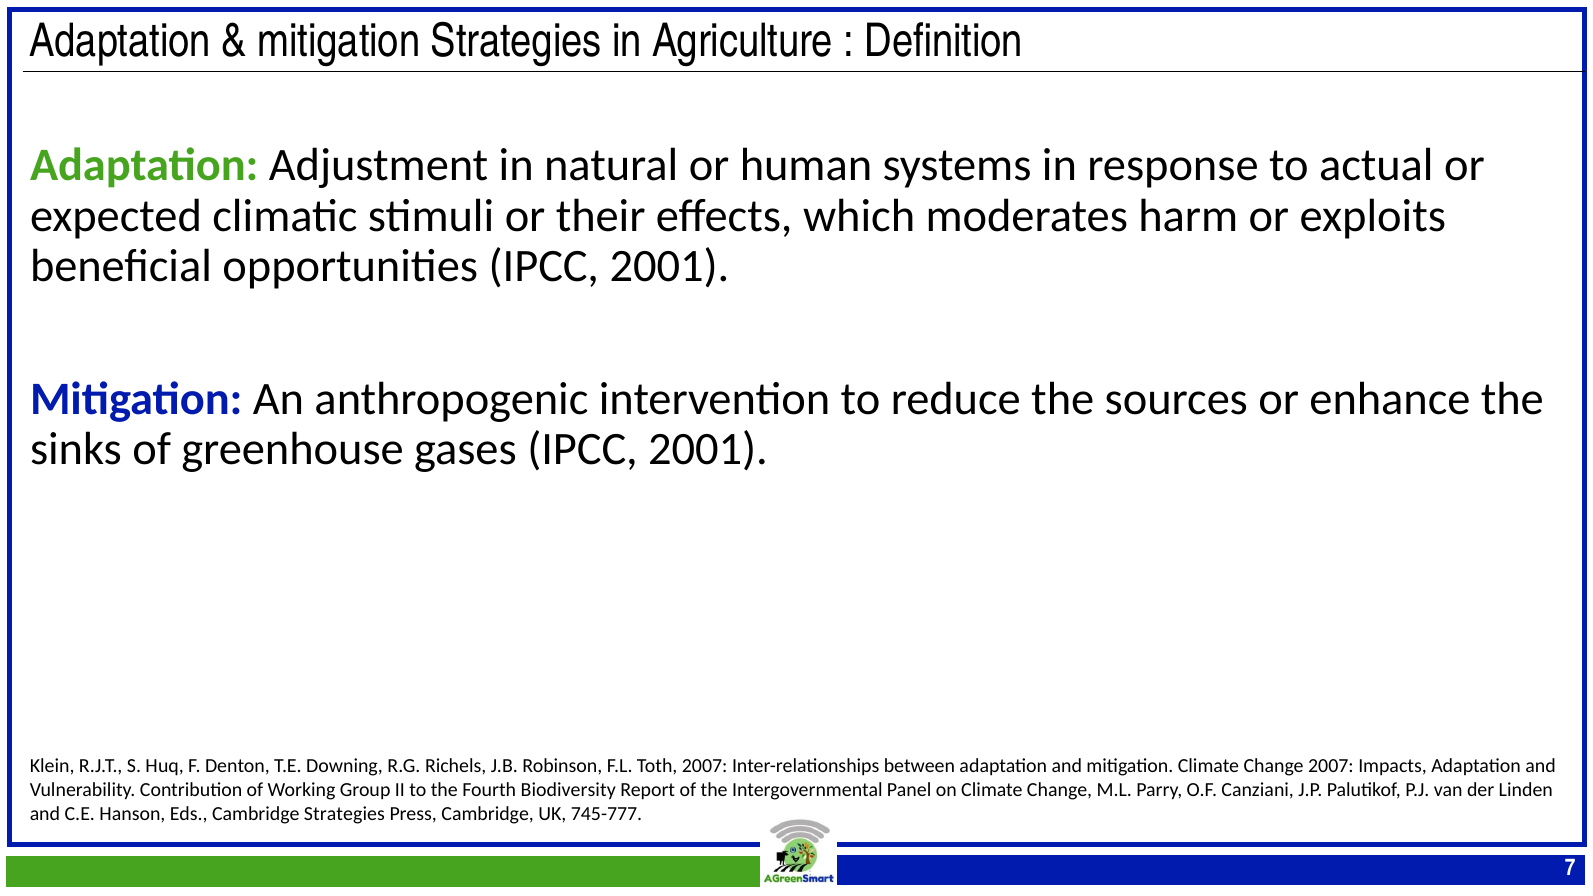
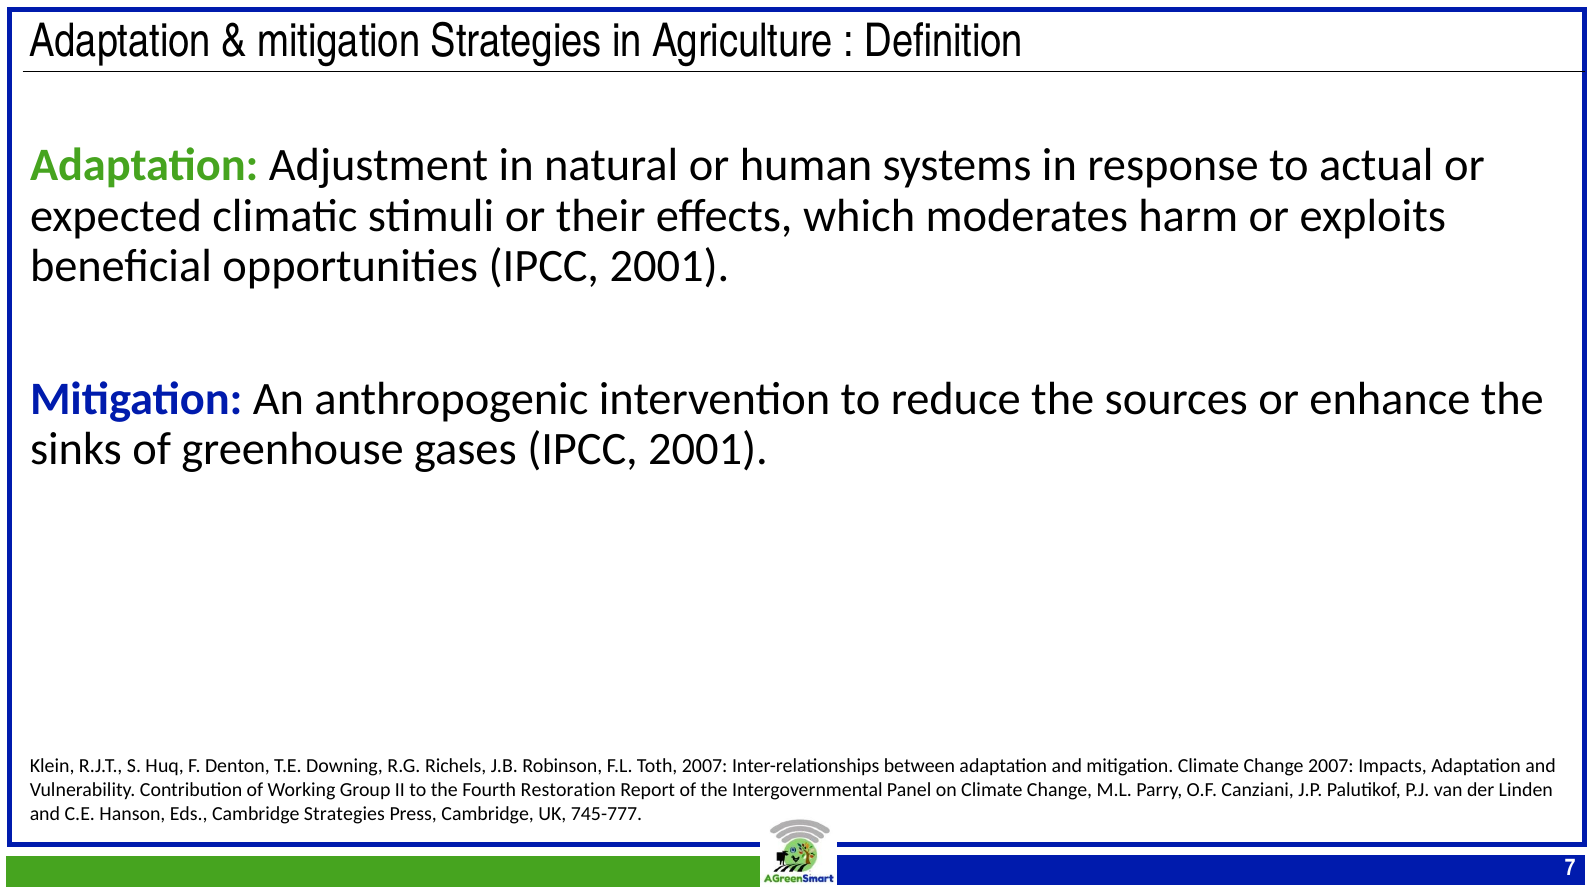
Biodiversity: Biodiversity -> Restoration (568, 790)
